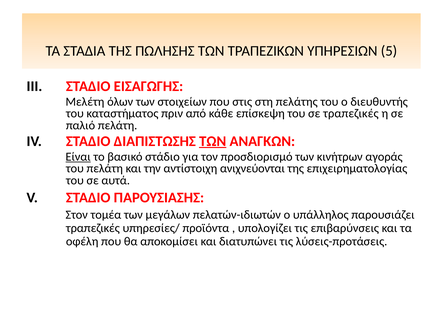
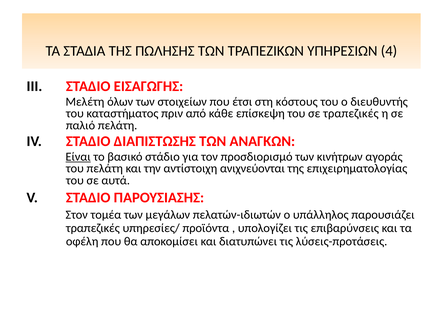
5: 5 -> 4 (389, 51)
στις: στις -> έτσι (242, 102)
πελάτης: πελάτης -> κόστους (297, 102)
ΤΩΝ underline: present -> none (213, 141)
